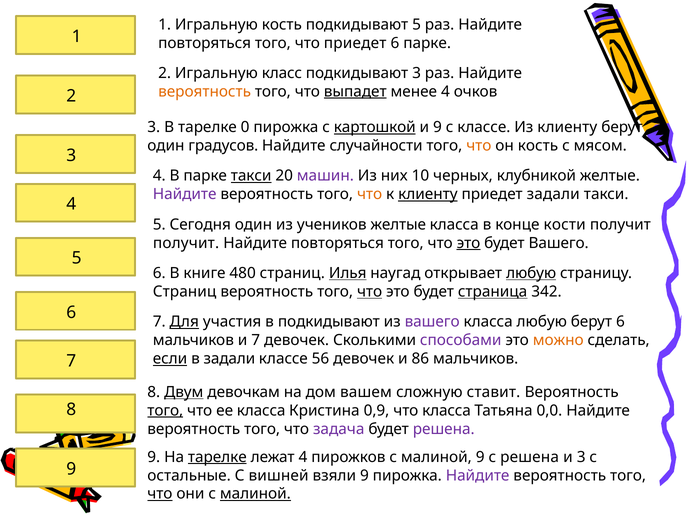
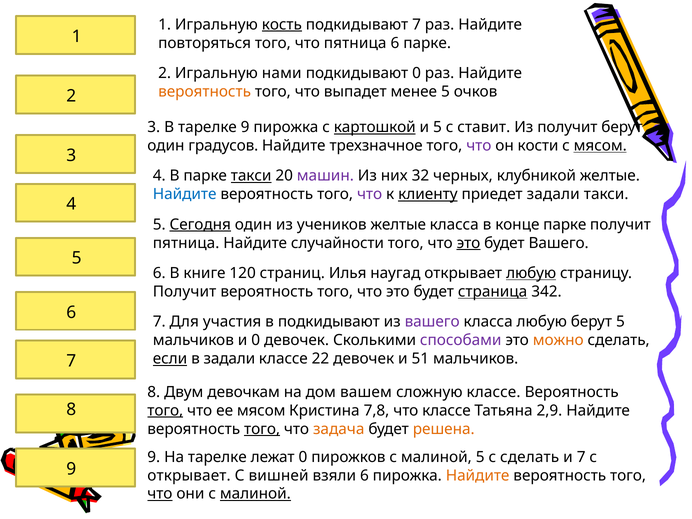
кость underline: none -> present (282, 24)
подкидывают 5: 5 -> 7 (417, 24)
что приедет: приедет -> пятница (355, 43)
класс: класс -> нами (282, 73)
подкидывают 3: 3 -> 0 (417, 73)
выпадет underline: present -> none (355, 92)
менее 4: 4 -> 5 (445, 92)
тарелке 0: 0 -> 9 (245, 127)
и 9: 9 -> 5 (437, 127)
с классе: классе -> ставит (484, 127)
Из клиенту: клиенту -> получит (567, 127)
случайности: случайности -> трехзначное (376, 146)
что colour: orange -> purple (479, 146)
он кость: кость -> кости (538, 146)
мясом underline: none -> present (600, 146)
10: 10 -> 32 (420, 176)
Найдите colour: purple -> blue (185, 194)
что colour: orange -> purple (370, 194)
Сегодня underline: none -> present (200, 225)
конце кости: кости -> парке (565, 225)
получит: получит -> пятница (186, 243)
повторяться: повторяться -> случайности (338, 243)
480: 480 -> 120 (243, 273)
Илья underline: present -> none (348, 273)
Страниц: Страниц -> Получит (185, 292)
что underline: present -> none (370, 292)
Для underline: present -> none (184, 322)
берут 6: 6 -> 5 (620, 322)
и 7: 7 -> 0 (256, 340)
56: 56 -> 22 (320, 359)
86: 86 -> 51 (420, 359)
Двум underline: present -> none (184, 392)
сложную ставит: ставит -> классе (494, 392)
ее класса: класса -> мясом (261, 411)
0,9: 0,9 -> 7,8 (376, 411)
что класса: класса -> классе (446, 411)
0,0: 0,0 -> 2,9 (549, 411)
того underline: none -> present (262, 429)
задача colour: purple -> orange (339, 429)
решена colour: purple -> orange (444, 429)
тарелке underline: present -> none (217, 457)
лежат 4: 4 -> 0 (303, 457)
малиной 9: 9 -> 5 (480, 457)
с решена: решена -> сделать (530, 457)
и 3: 3 -> 7 (581, 457)
остальные: остальные -> открывает (189, 475)
взяли 9: 9 -> 6 (364, 475)
Найдите colour: purple -> orange (478, 475)
